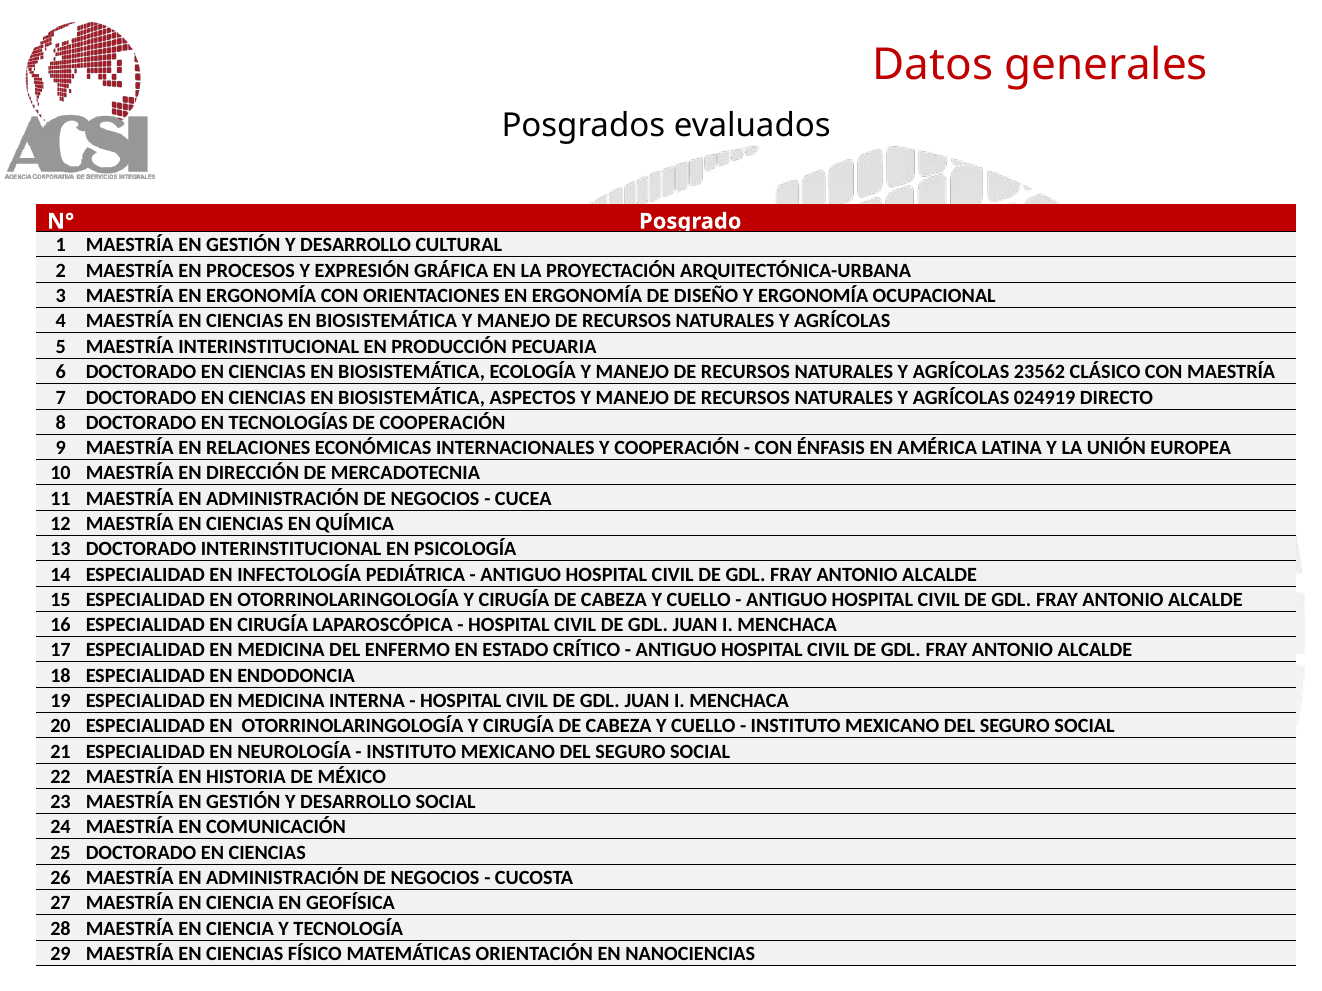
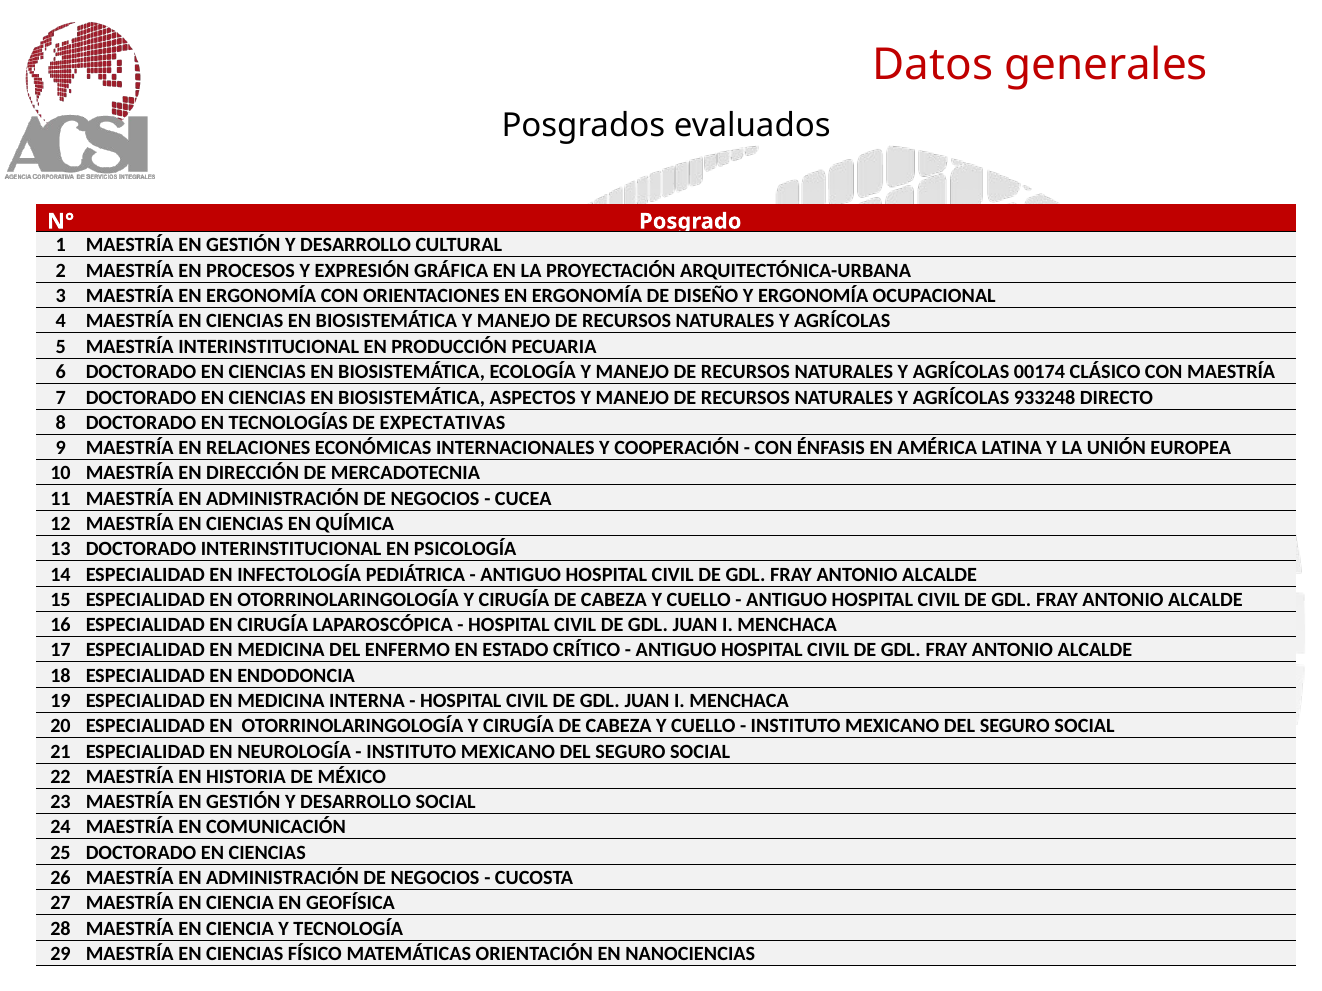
23562: 23562 -> 00174 (1039, 372)
024919: 024919 -> 933248 (1045, 398)
DE COOPERACIÓN: COOPERACIÓN -> EXPECTATIVAS (443, 423)
